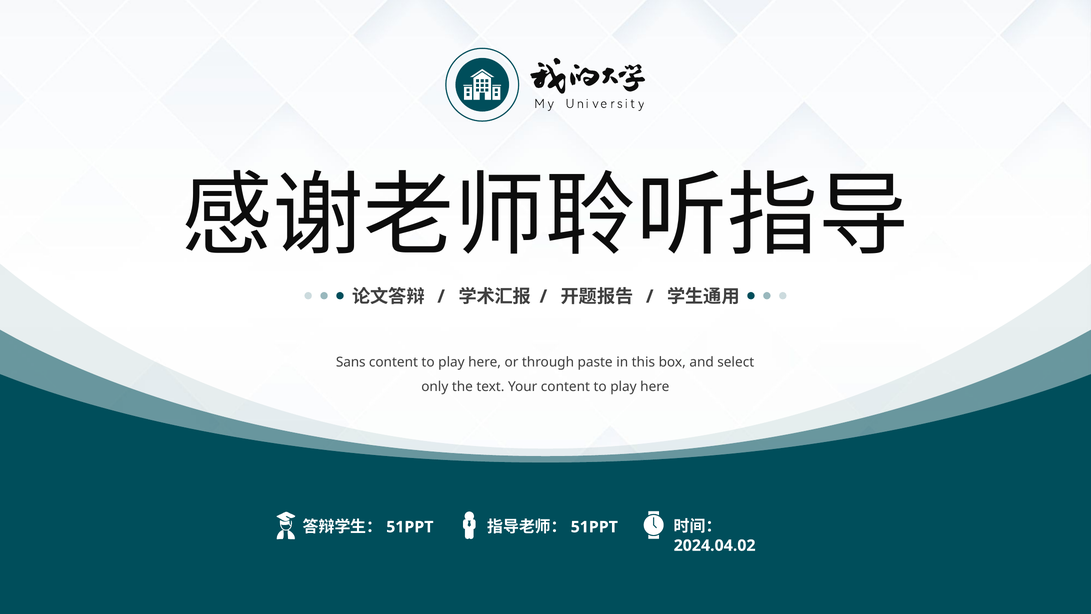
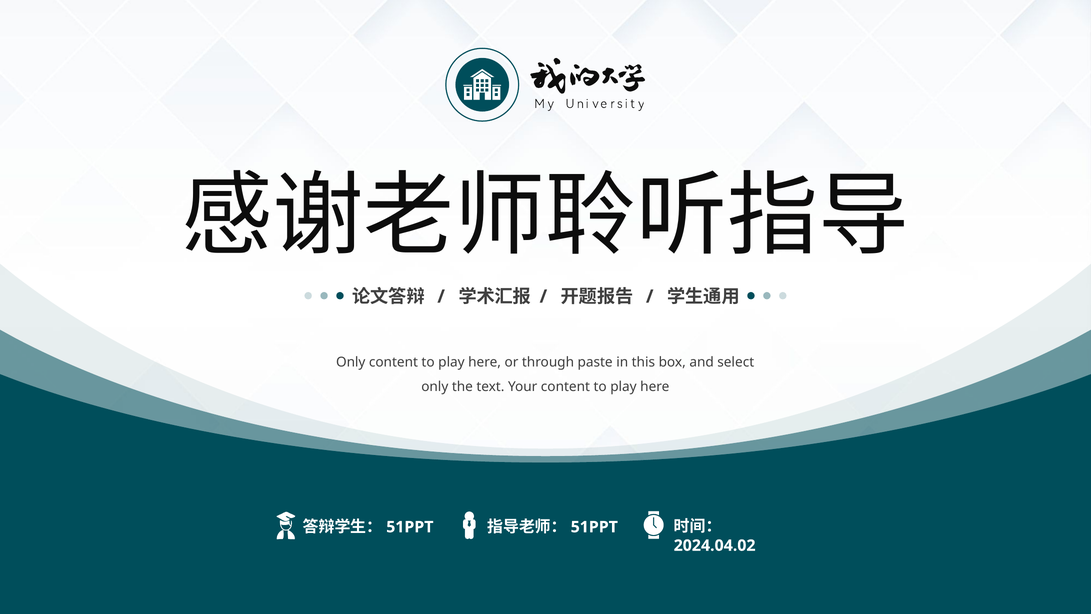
Sans: Sans -> Only (351, 362)
